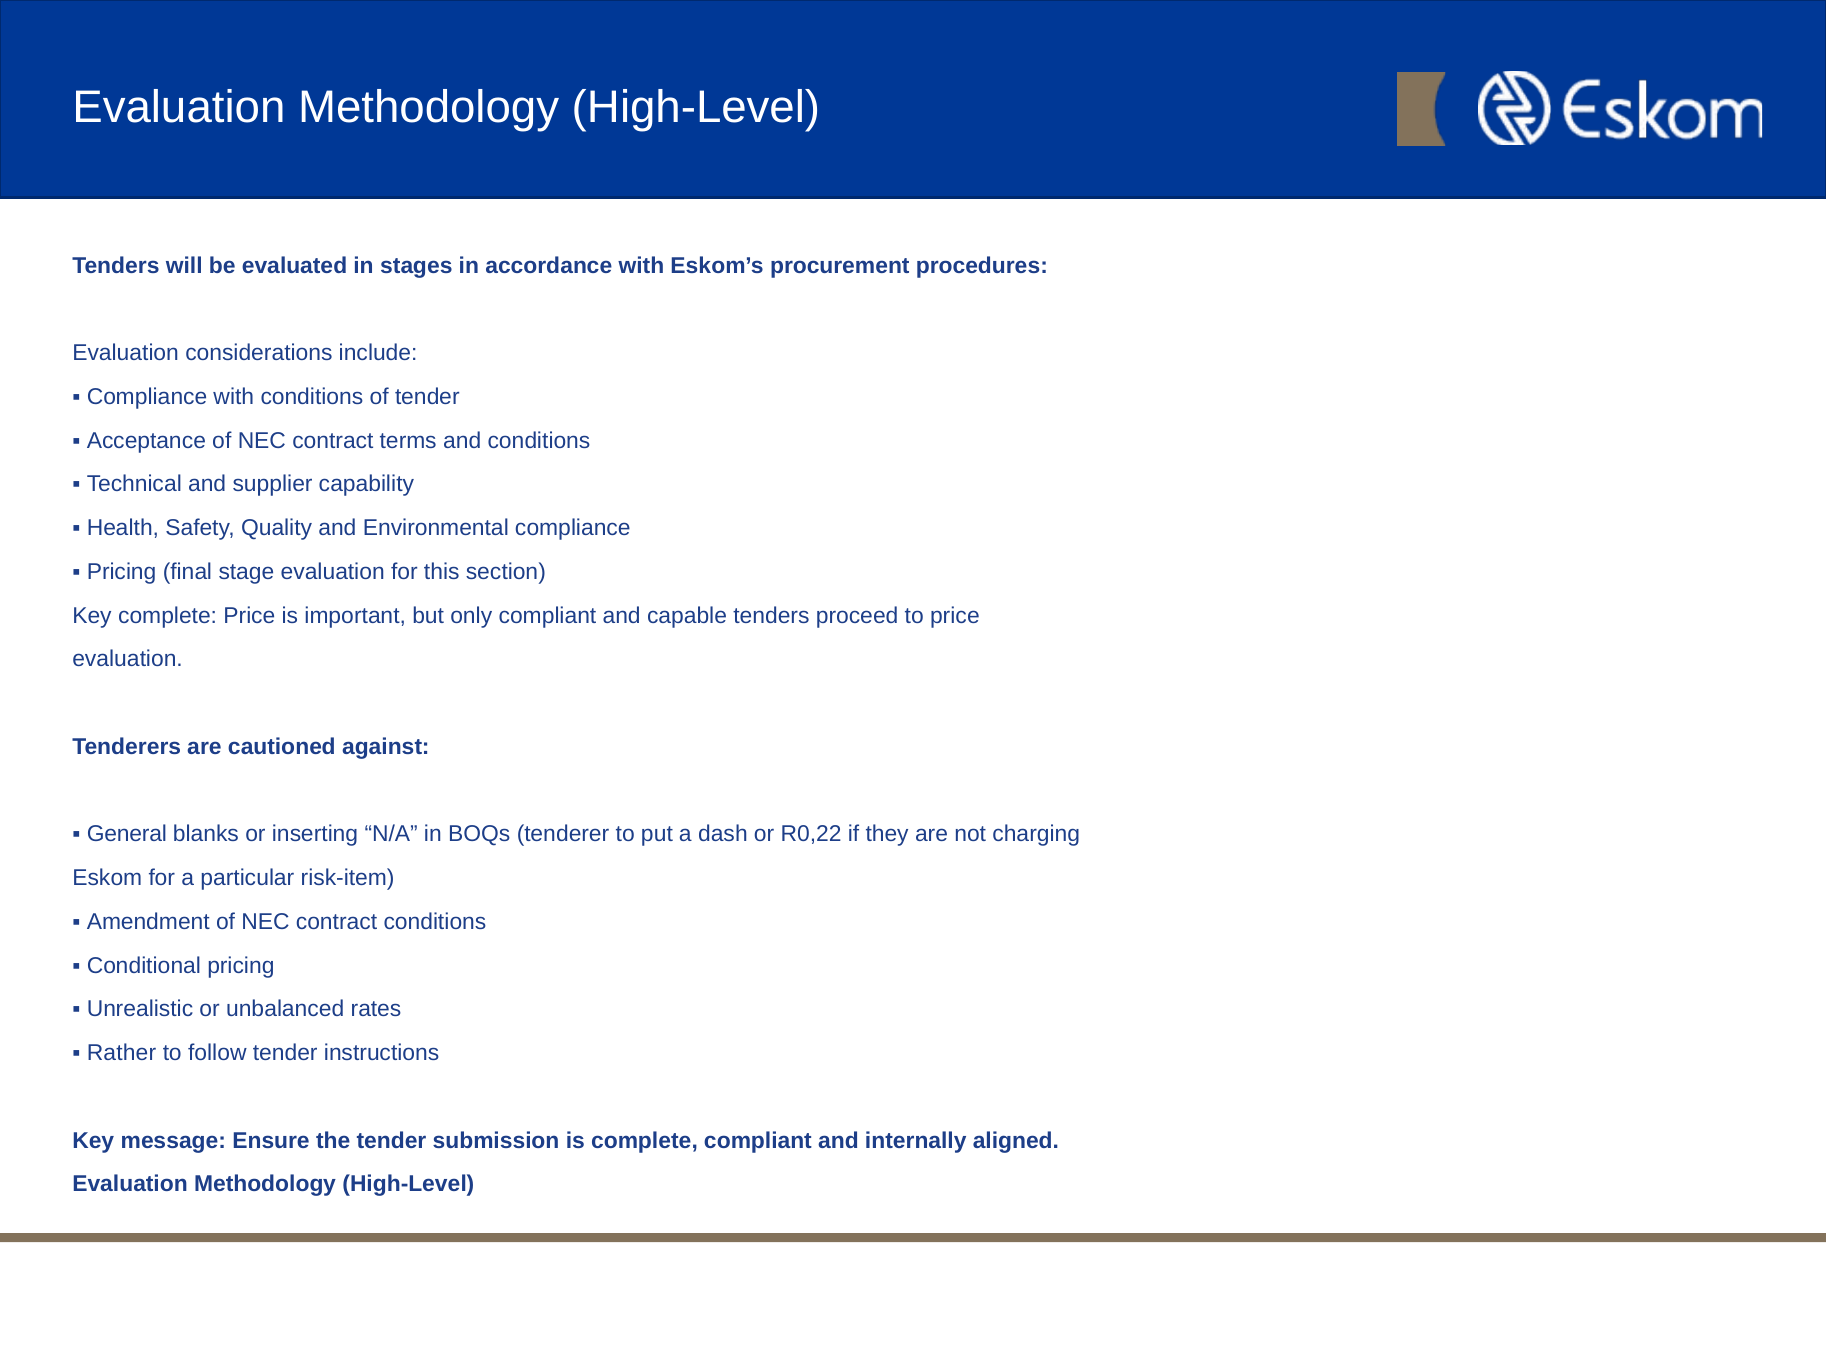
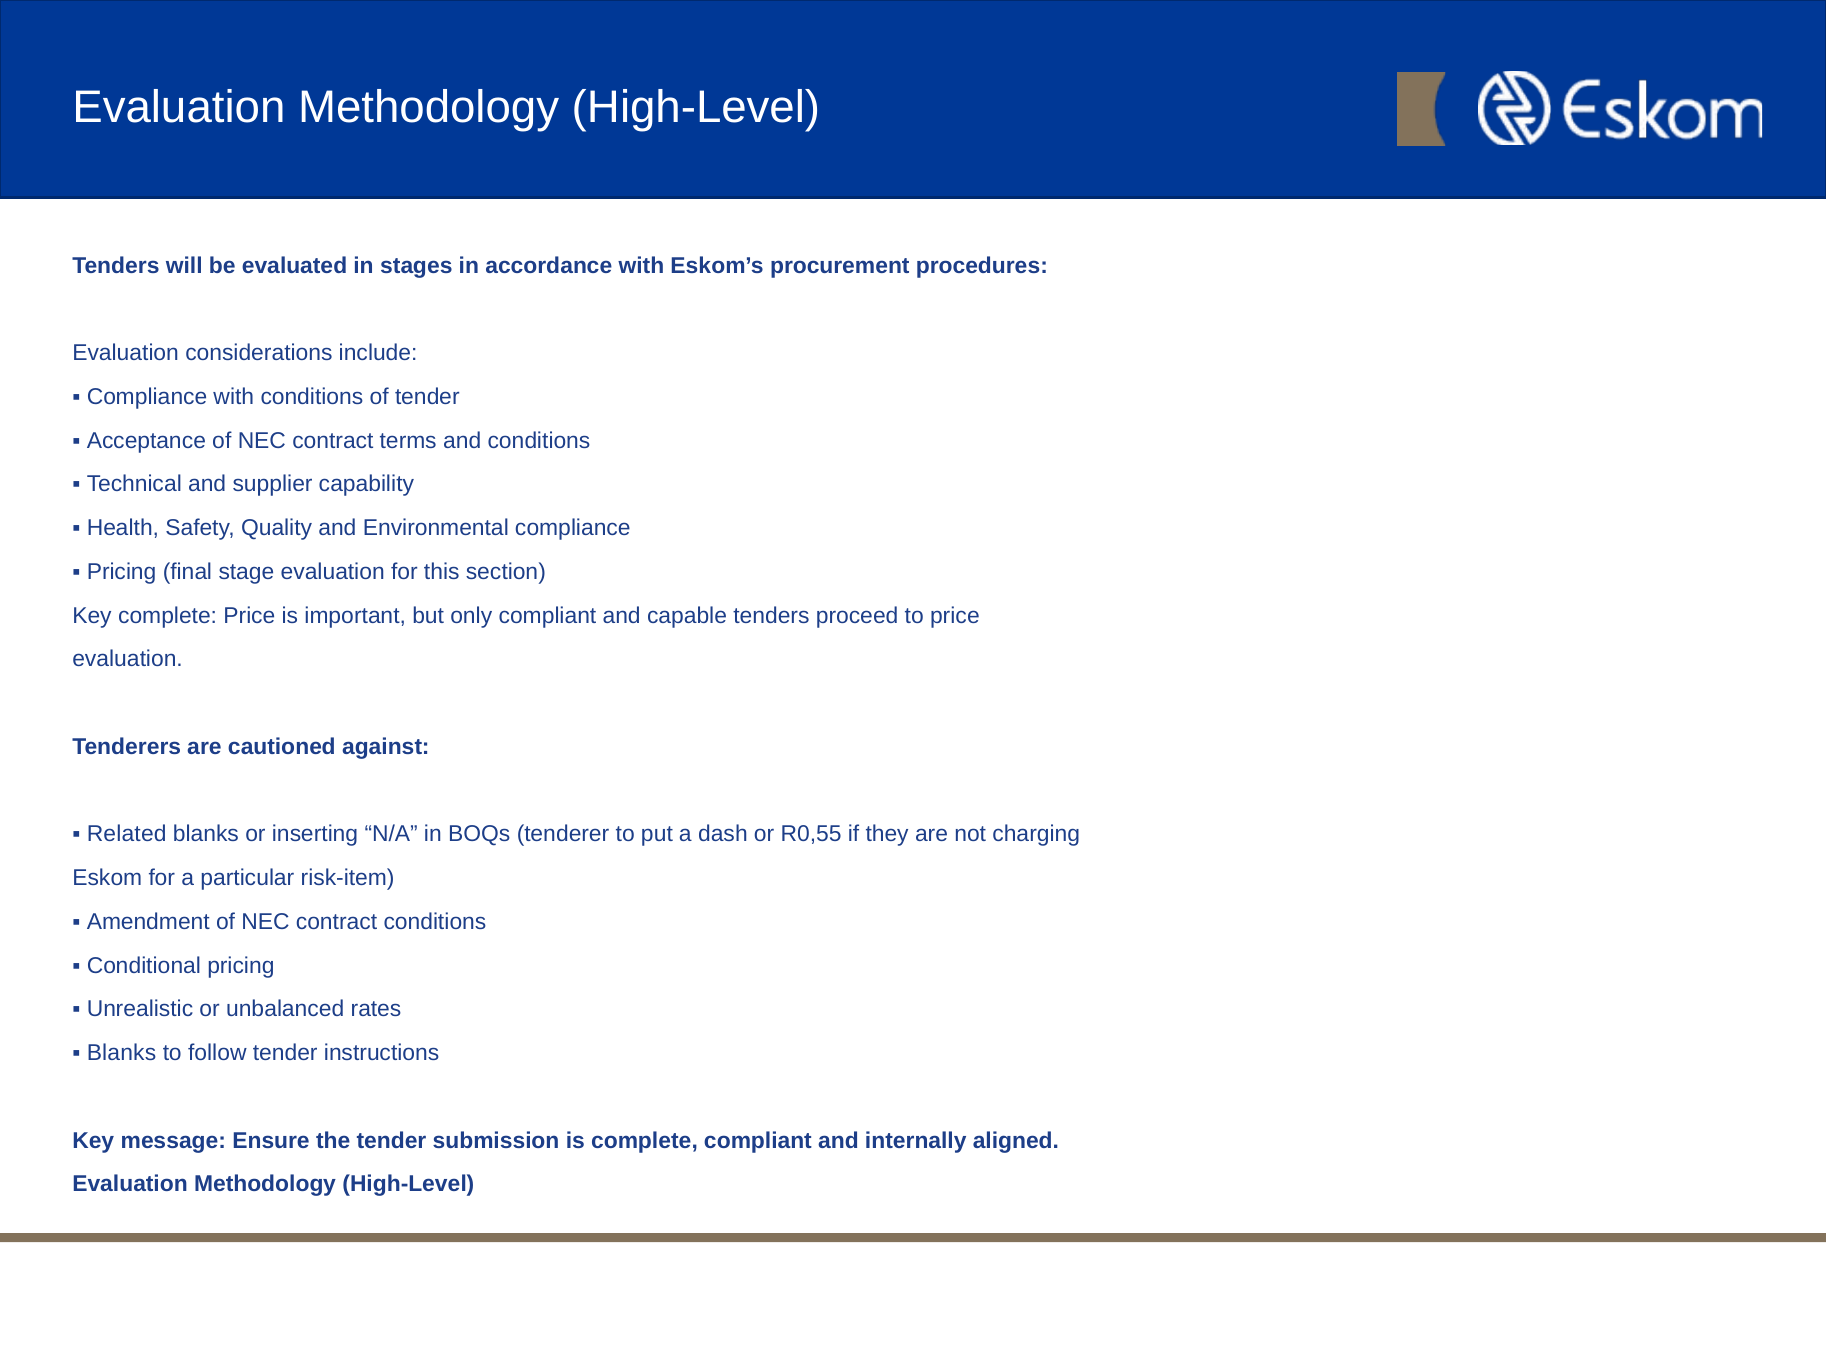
General: General -> Related (127, 835)
R0,22: R0,22 -> R0,55 (811, 835)
Rather: Rather -> Blanks (122, 1054)
